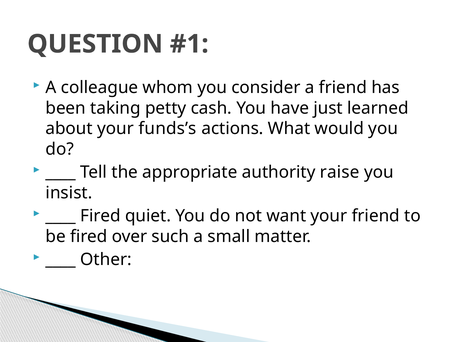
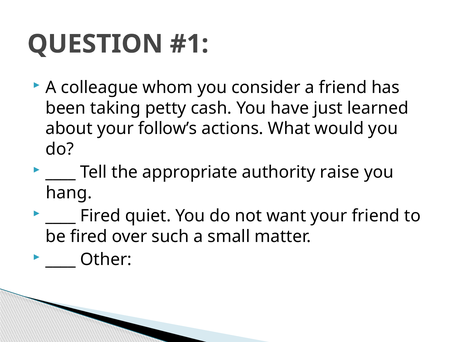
funds’s: funds’s -> follow’s (168, 129)
insist: insist -> hang (69, 193)
